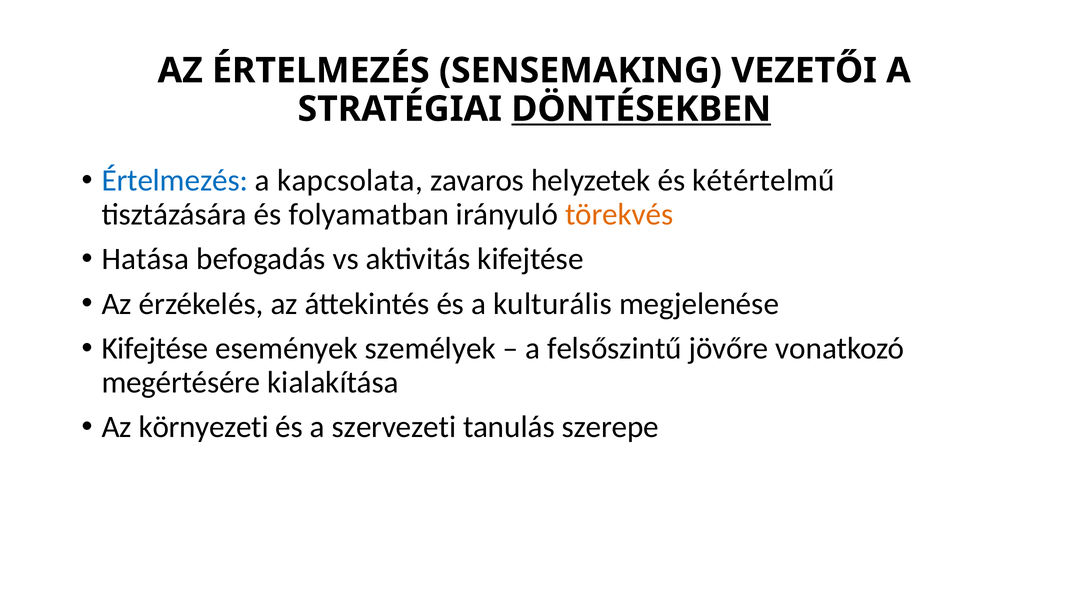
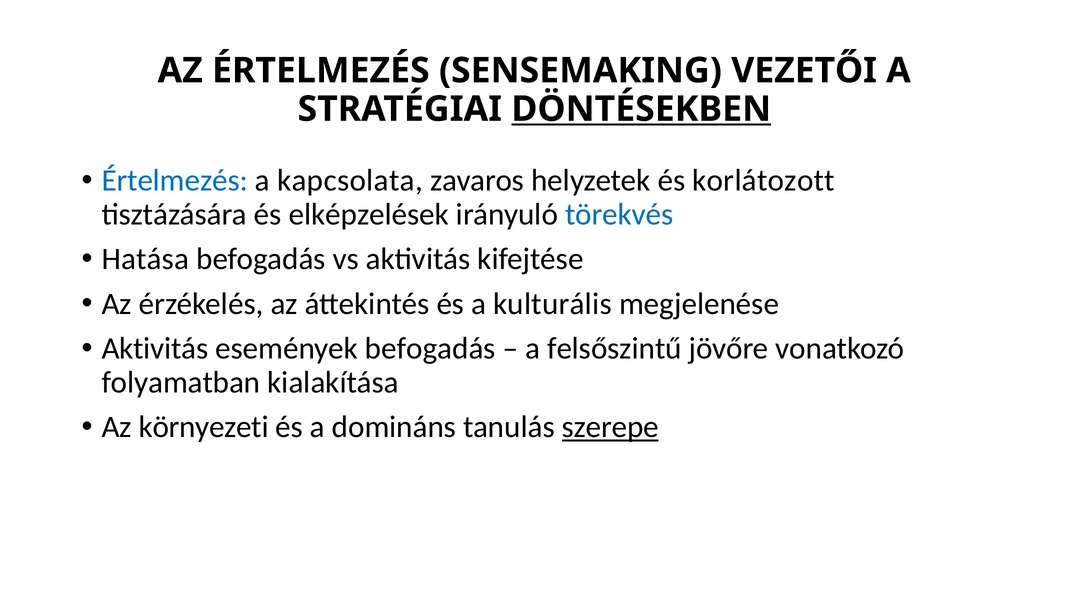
kétértelmű: kétértelmű -> korlátozott (764, 181)
folyamatban: folyamatban -> elképzelések (369, 214)
törekvés colour: orange -> blue (619, 214)
Kifejtése: Kifejtése -> Aktivitás (155, 349)
események személyek: személyek -> befogadás (430, 349)
megértésére: megértésére -> folyamatban (181, 383)
szervezeti: szervezeti -> domináns (394, 427)
szerepe underline: none -> present (610, 427)
